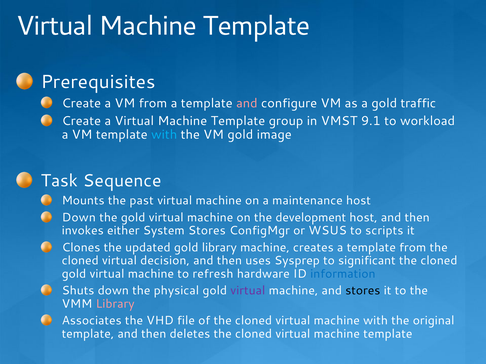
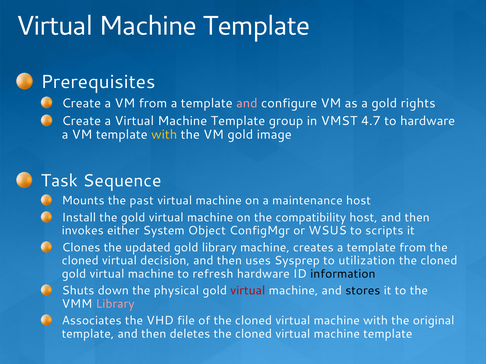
traffic: traffic -> rights (418, 103)
9.1: 9.1 -> 4.7 (371, 121)
to workload: workload -> hardware (428, 121)
with colour: light blue -> yellow (164, 135)
Down: Down -> Install (79, 218)
development: development -> compatibility (311, 218)
System Stores: Stores -> Object (207, 231)
significant: significant -> utilization (367, 261)
information colour: blue -> black (343, 274)
virtual colour: purple -> red (248, 291)
